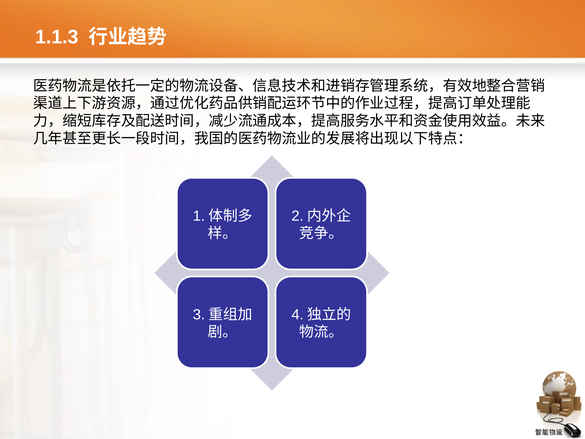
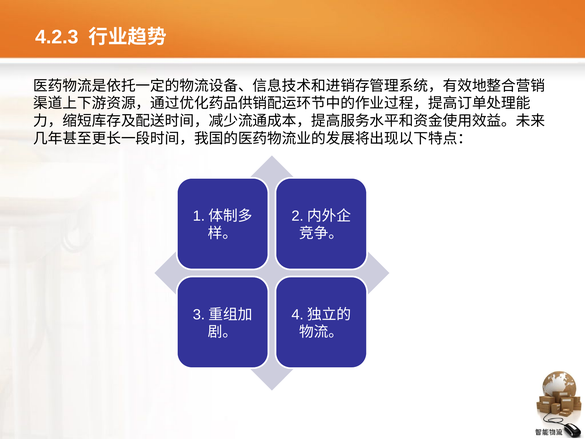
1.1.3: 1.1.3 -> 4.2.3 (57, 37)
